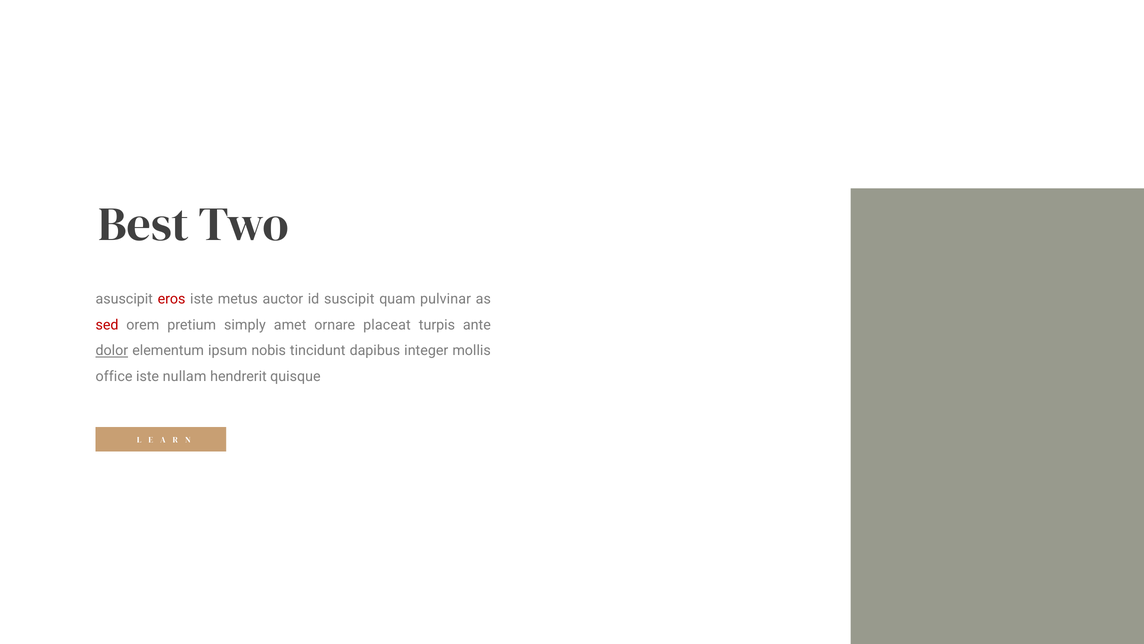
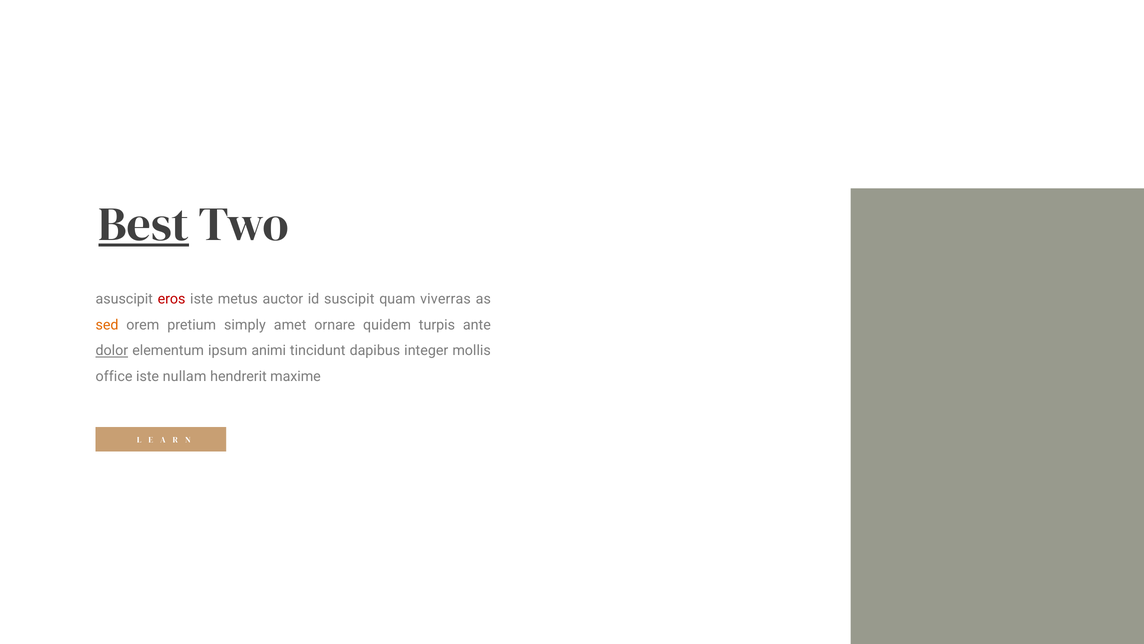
Best underline: none -> present (144, 224)
pulvinar: pulvinar -> viverras (446, 299)
sed colour: red -> orange (107, 325)
placeat: placeat -> quidem (387, 325)
nobis: nobis -> animi (269, 350)
quisque: quisque -> maxime (296, 376)
